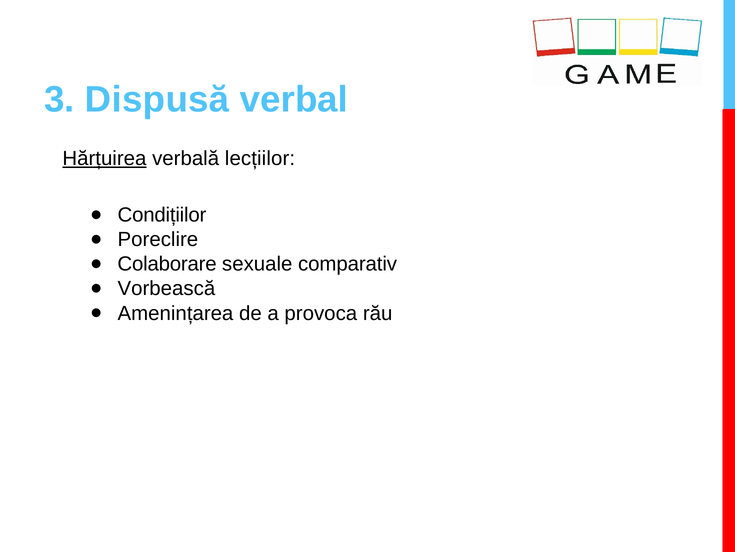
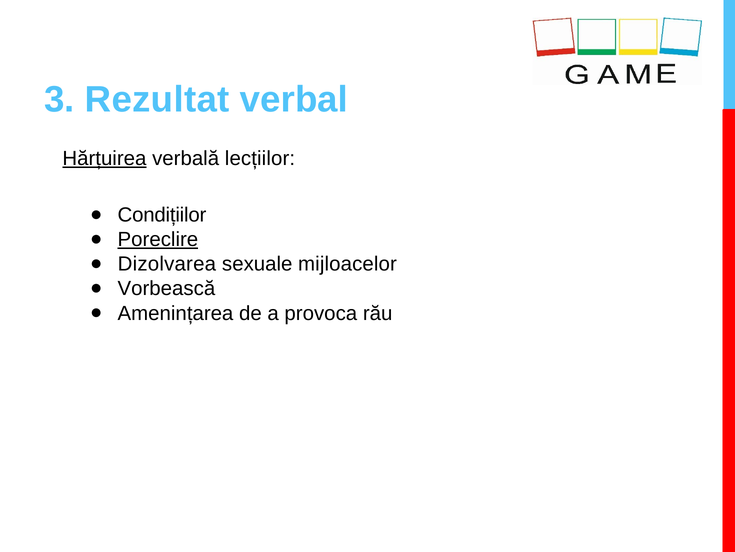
Dispusă: Dispusă -> Rezultat (157, 99)
Poreclire underline: none -> present (158, 239)
Colaborare: Colaborare -> Dizolvarea (167, 264)
comparativ: comparativ -> mijloacelor (347, 264)
